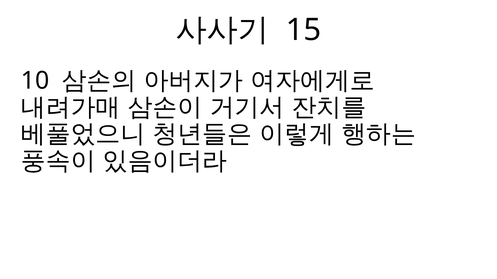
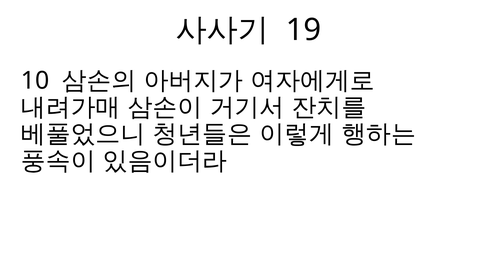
15: 15 -> 19 (303, 30)
